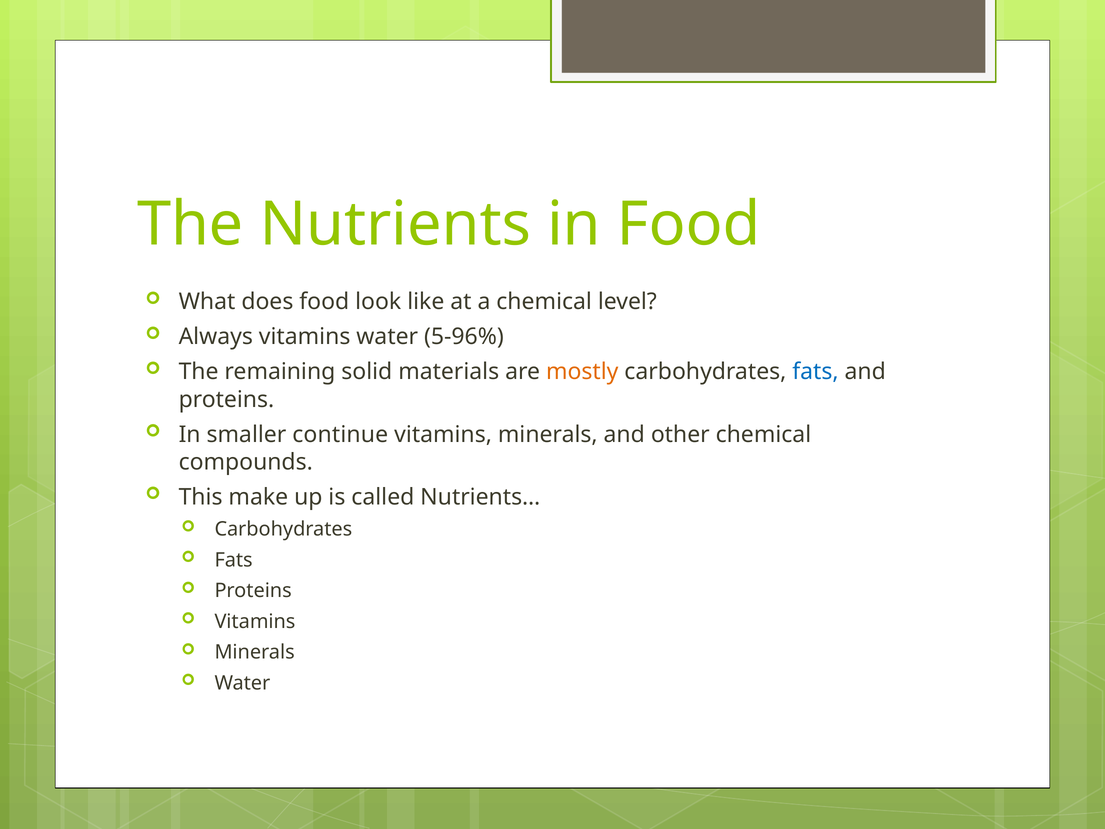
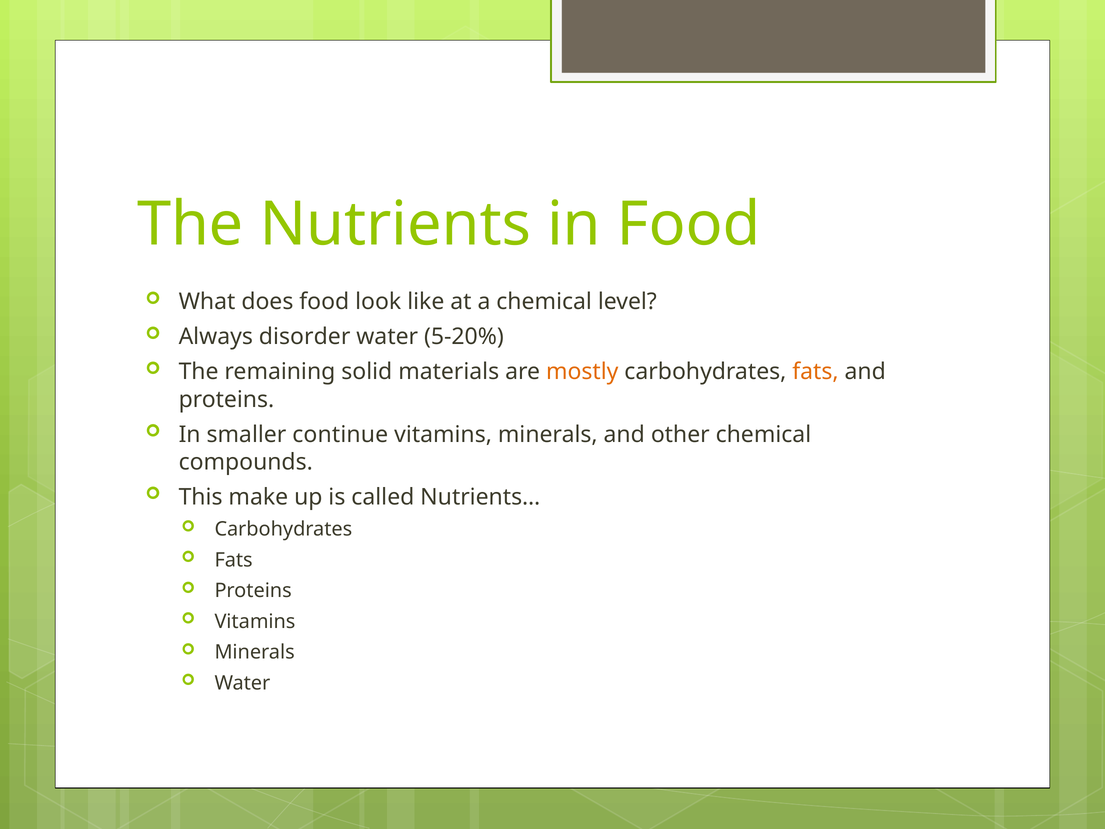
Always vitamins: vitamins -> disorder (305, 337)
5-96%: 5-96% -> 5-20% (464, 337)
fats colour: blue -> orange (815, 372)
